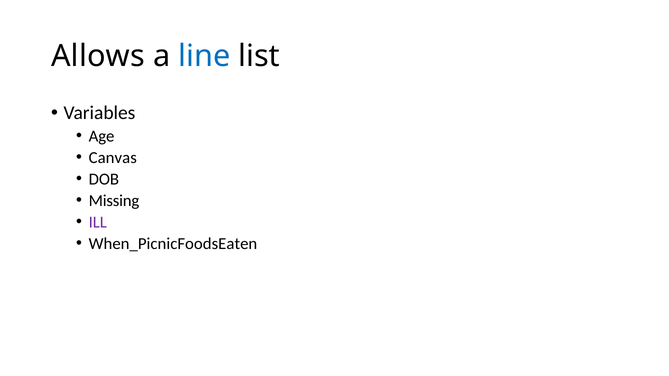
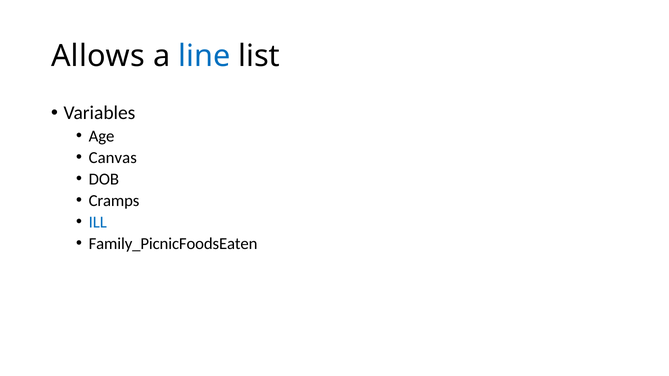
Missing: Missing -> Cramps (114, 201)
ILL colour: purple -> blue (98, 222)
When_PicnicFoodsEaten: When_PicnicFoodsEaten -> Family_PicnicFoodsEaten (173, 244)
